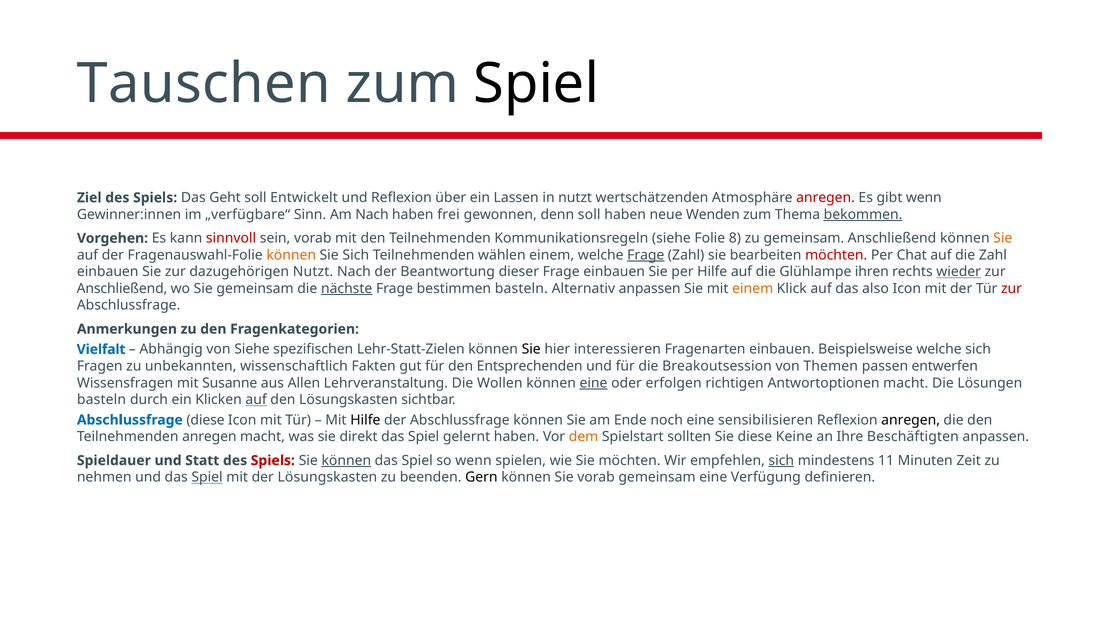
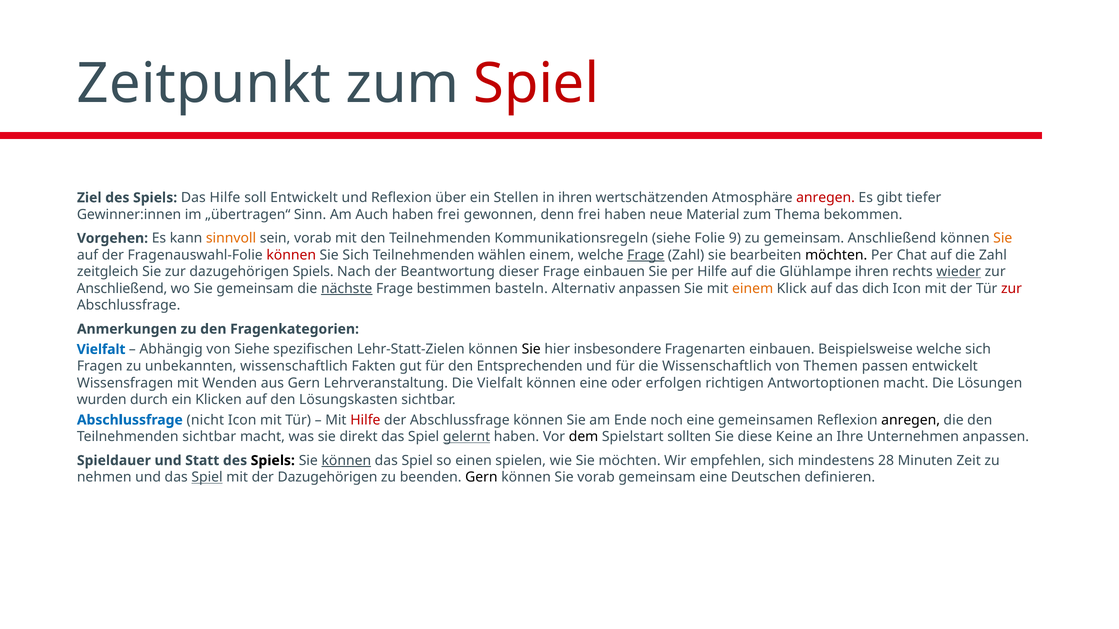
Tauschen: Tauschen -> Zeitpunkt (204, 84)
Spiel colour: black -> red (536, 84)
Das Geht: Geht -> Hilfe (225, 198)
Lassen: Lassen -> Stellen (516, 198)
in nutzt: nutzt -> ihren (575, 198)
gibt wenn: wenn -> tiefer (924, 198)
„verfügbare“: „verfügbare“ -> „übertragen“ (248, 215)
Am Nach: Nach -> Auch (372, 215)
denn soll: soll -> frei (589, 215)
Wenden: Wenden -> Material (713, 215)
bekommen underline: present -> none (863, 215)
sinnvoll colour: red -> orange (231, 238)
8: 8 -> 9 (735, 238)
können colour: orange -> red (291, 255)
möchten colour: red -> black (836, 255)
einbauen: einbauen -> zeitgleich (108, 272)
dazugehörigen Nutzt: Nutzt -> Spiels (313, 272)
also: also -> dich (876, 289)
interessieren: interessieren -> insbesondere (618, 350)
die Breakoutsession: Breakoutsession -> Wissenschaftlich (717, 366)
passen entwerfen: entwerfen -> entwickelt (945, 366)
Susanne: Susanne -> Wenden (230, 383)
aus Allen: Allen -> Gern (304, 383)
Die Wollen: Wollen -> Vielfalt (500, 383)
eine underline: present -> none (593, 383)
basteln: basteln -> wurden (102, 400)
auf underline: present -> none (256, 400)
Abschlussfrage diese: diese -> nicht (205, 420)
Hilfe colour: black -> red (365, 420)
sensibilisieren: sensibilisieren -> gemeinsamen (766, 420)
Teilnehmenden anregen: anregen -> sichtbar (209, 437)
gelernt underline: none -> present (467, 437)
dem colour: orange -> black (584, 437)
Beschäftigten: Beschäftigten -> Unternehmen (913, 437)
Spiels colour: red -> black (273, 461)
so wenn: wenn -> einen (474, 461)
sich underline: present -> none (781, 461)
11: 11 -> 28 (886, 461)
der Lösungskasten: Lösungskasten -> Dazugehörigen (328, 478)
Verfügung: Verfügung -> Deutschen (766, 478)
